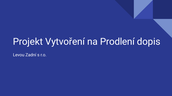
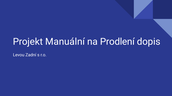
Vytvoření: Vytvoření -> Manuální (65, 42)
